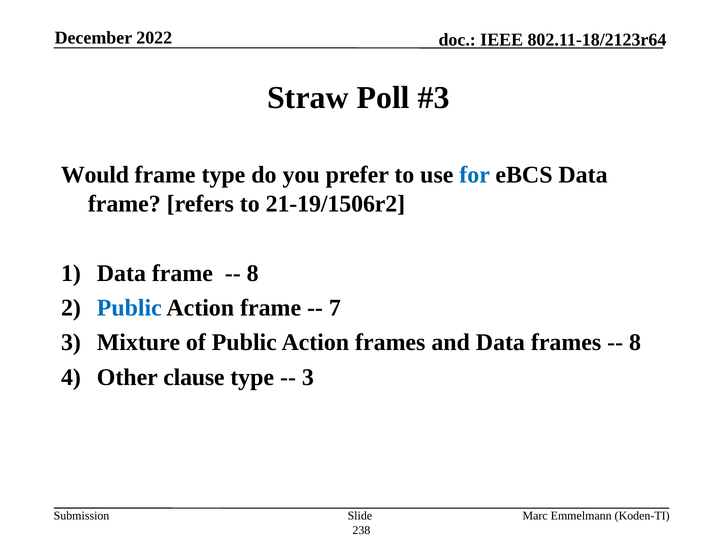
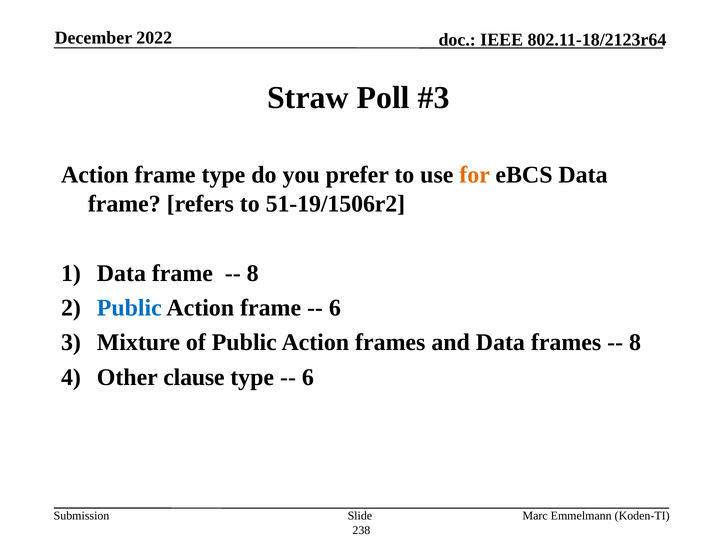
Would: Would -> Action (95, 175)
for colour: blue -> orange (475, 175)
21-19/1506r2: 21-19/1506r2 -> 51-19/1506r2 (335, 204)
7: 7 -> 6 (335, 308)
3: 3 -> 6 (308, 377)
